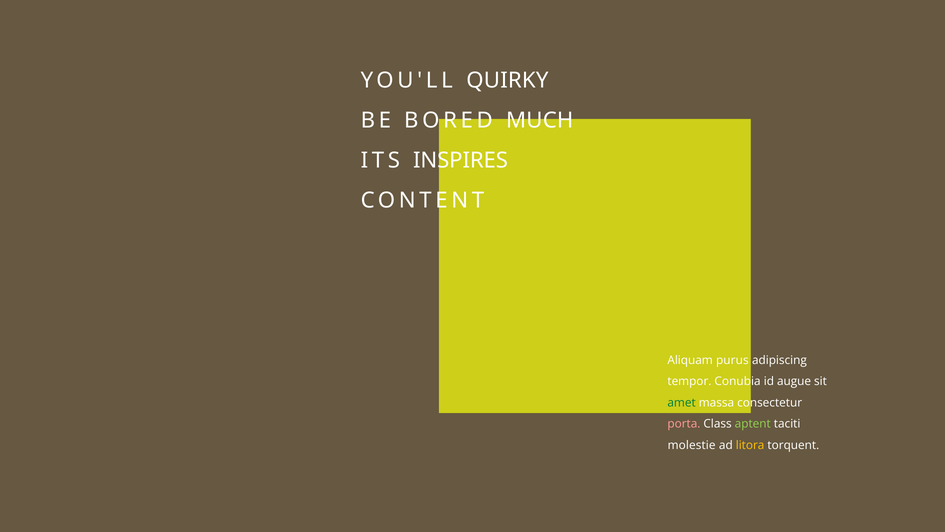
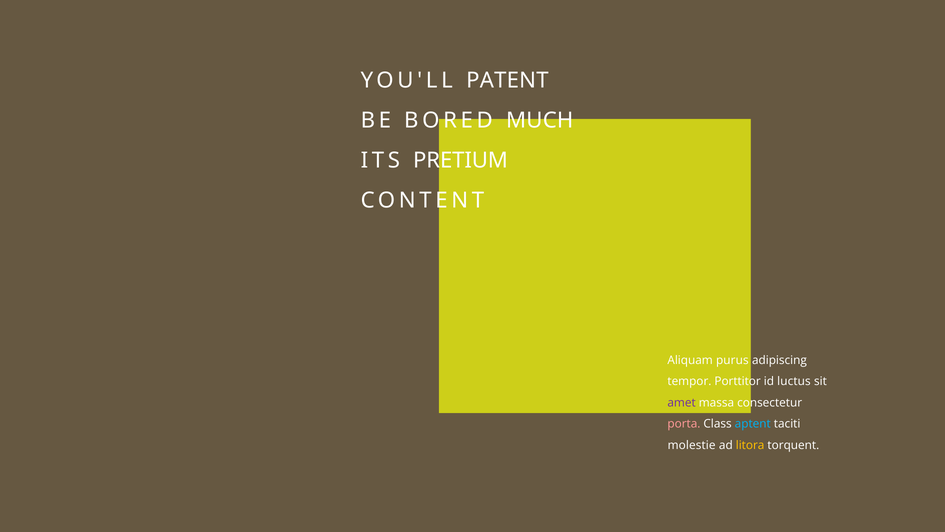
QUIRKY: QUIRKY -> PATENT (507, 80)
INSPIRES: INSPIRES -> PRETIUM (461, 160)
Conubia: Conubia -> Porttitor (738, 381)
augue: augue -> luctus (794, 381)
amet colour: green -> purple (682, 402)
aptent colour: light green -> light blue (753, 424)
